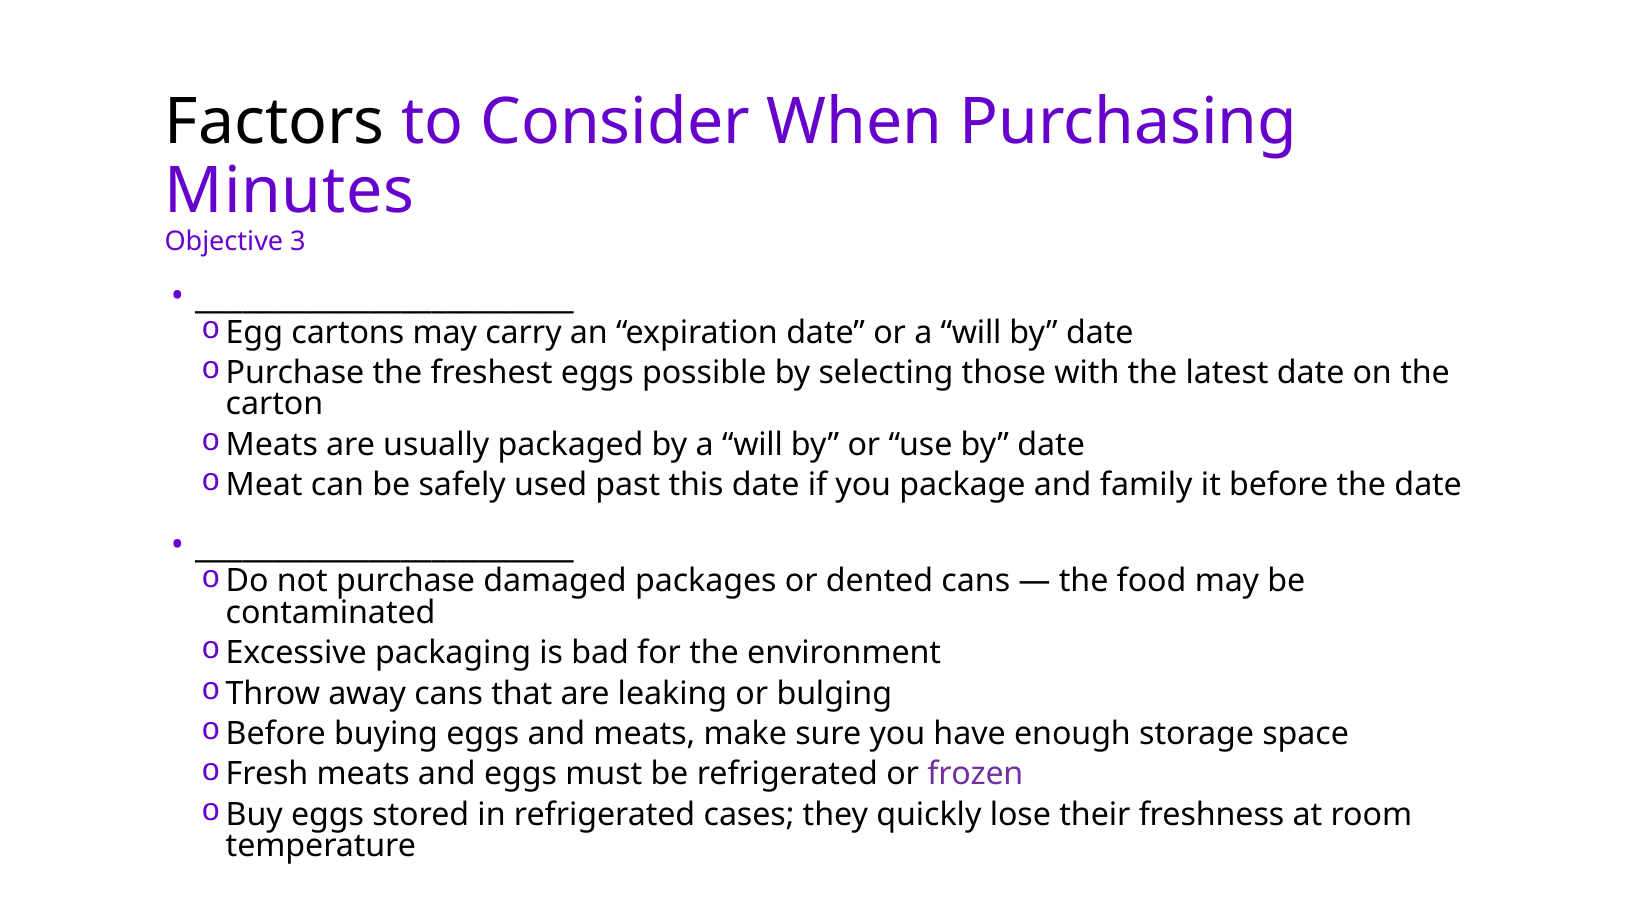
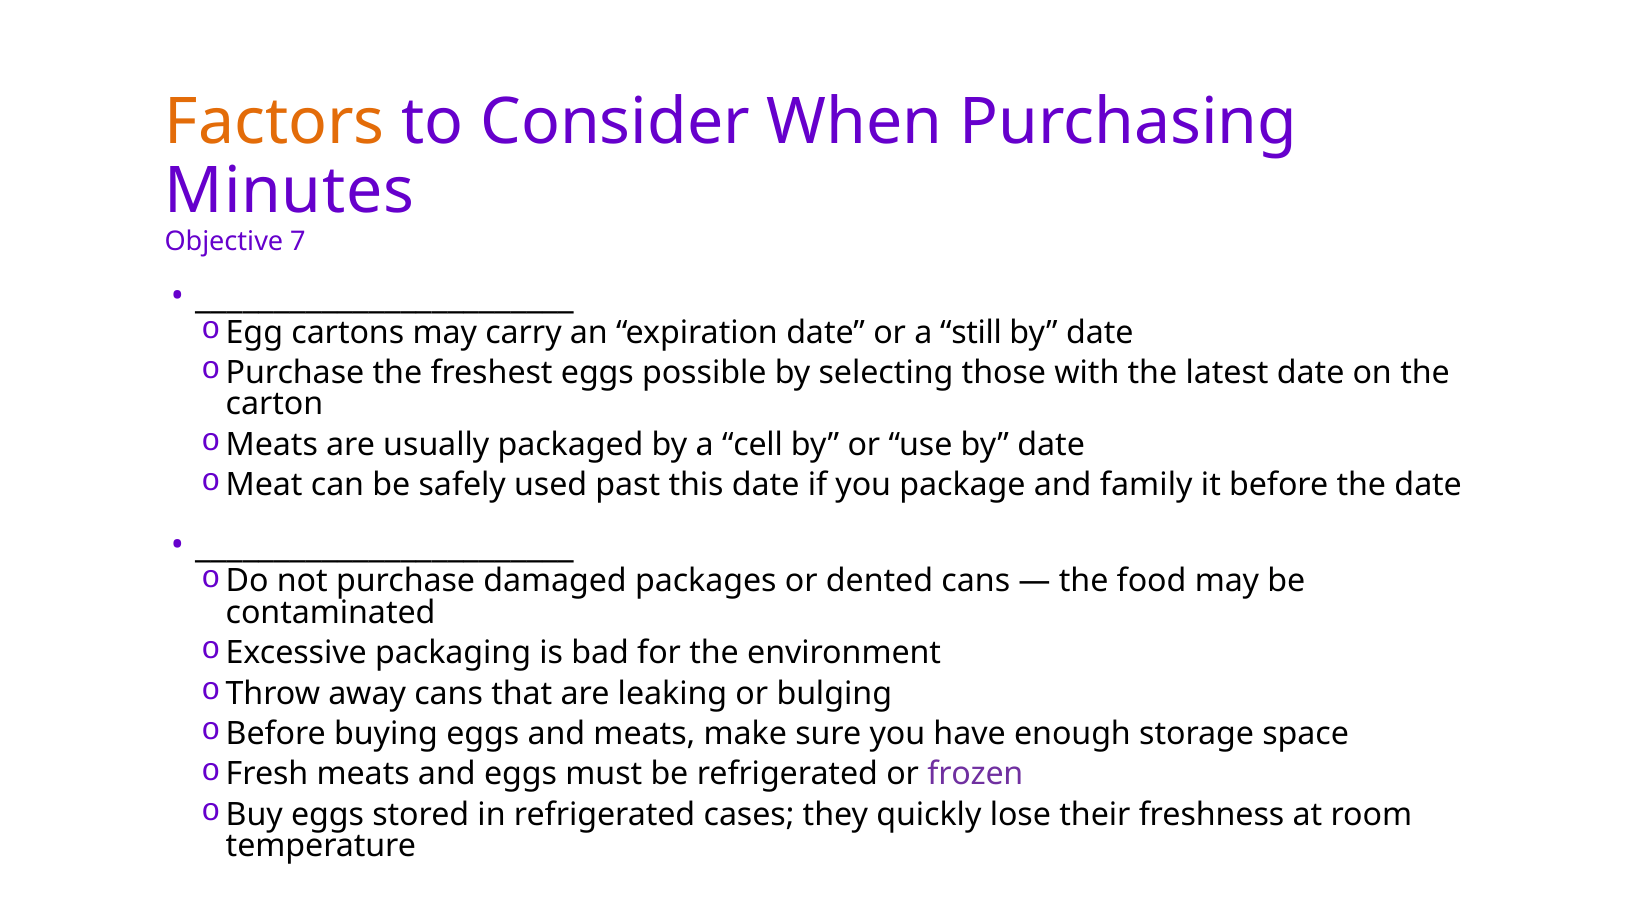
Factors colour: black -> orange (275, 122)
3: 3 -> 7 (298, 241)
or a will: will -> still (971, 333)
by a will: will -> cell (752, 445)
